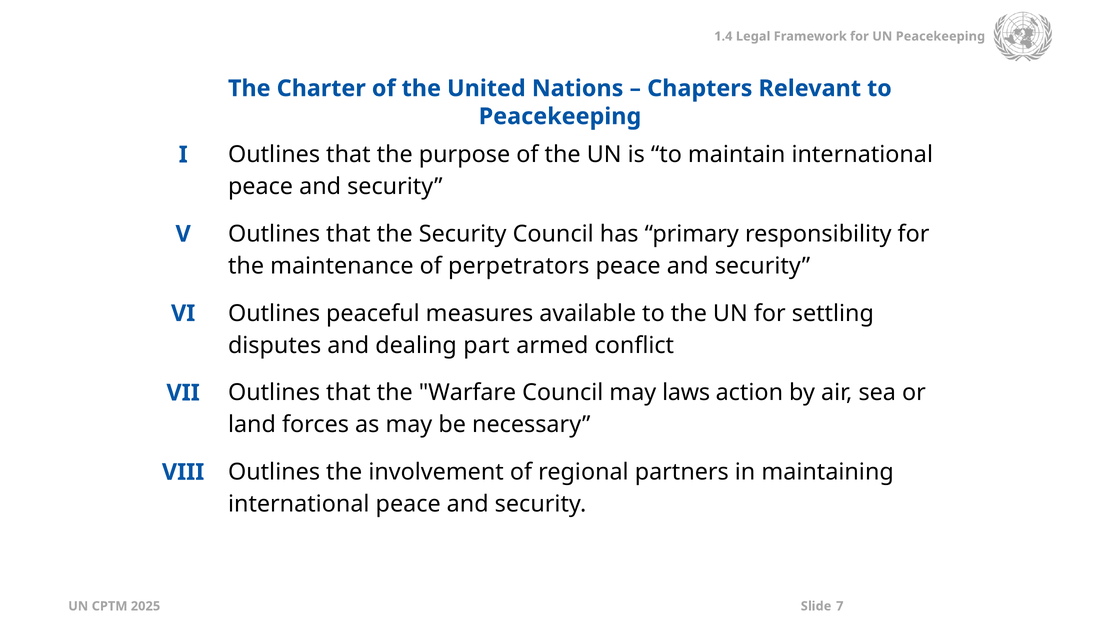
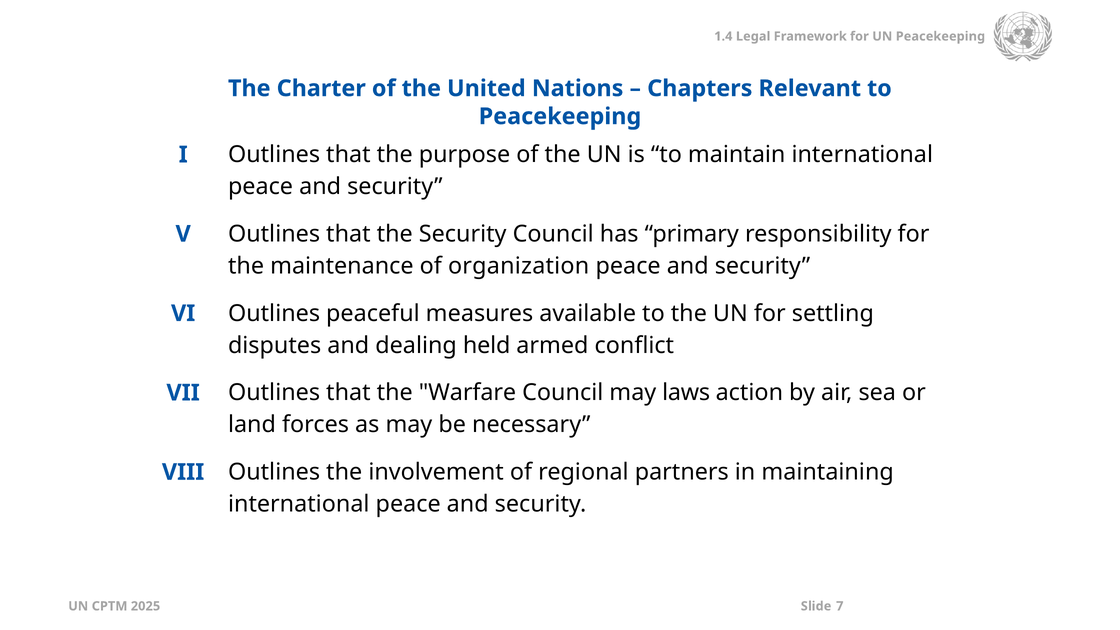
perpetrators: perpetrators -> organization (519, 266)
part: part -> held (487, 345)
